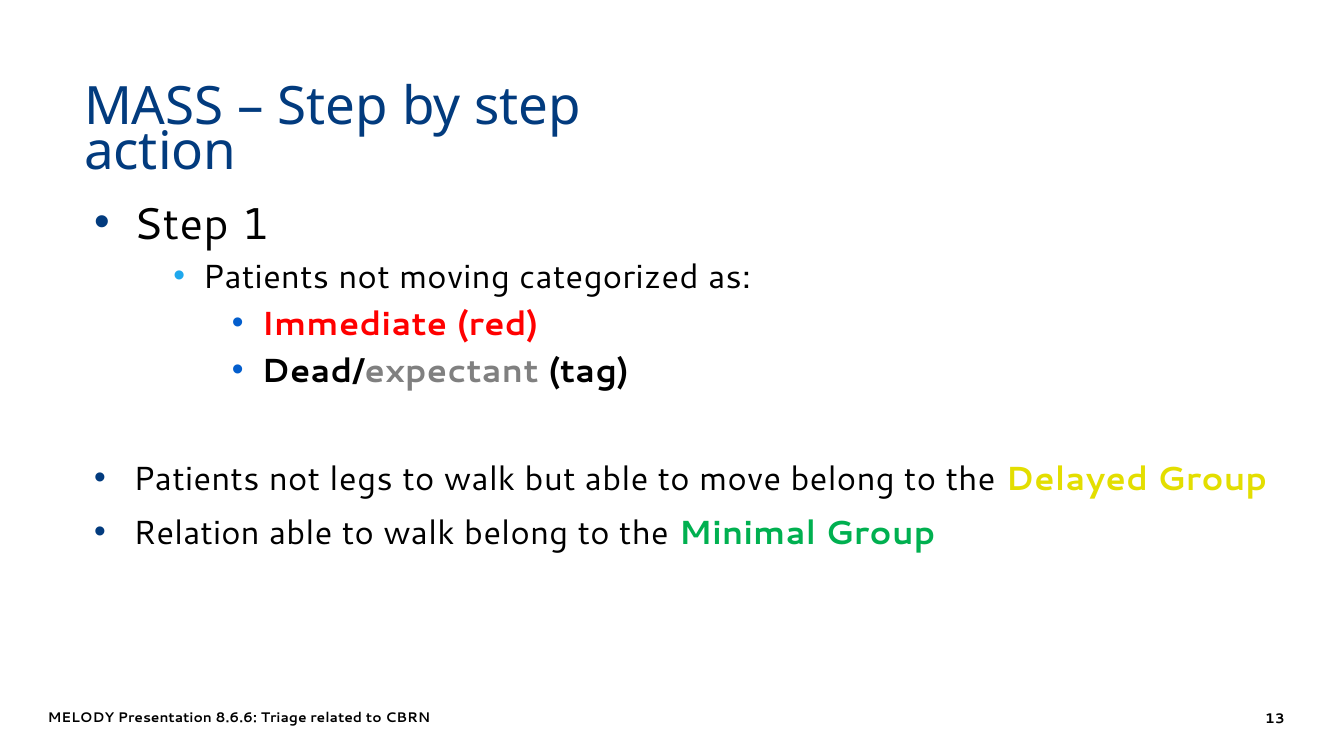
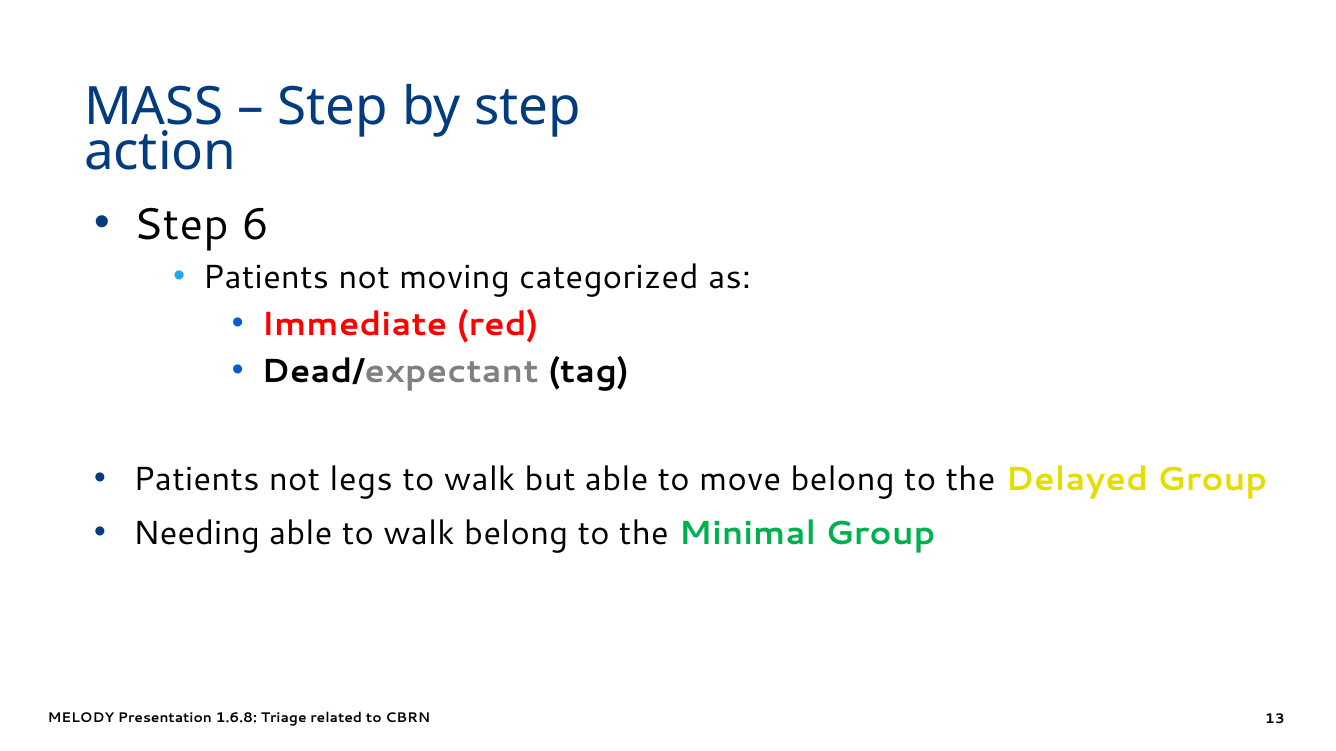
1: 1 -> 6 (255, 225)
Relation: Relation -> Needing (197, 534)
8.6.6: 8.6.6 -> 1.6.8 (236, 719)
